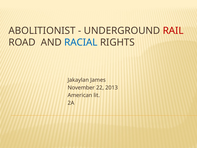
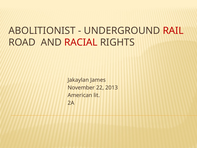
RACIAL colour: blue -> red (81, 42)
